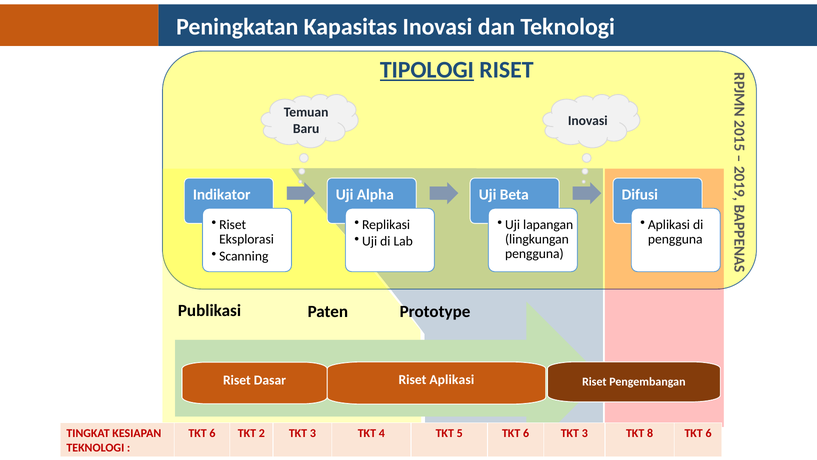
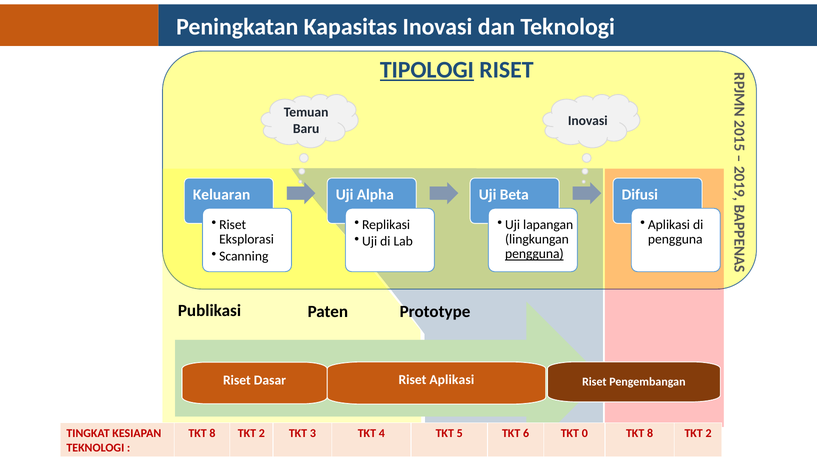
Indikator: Indikator -> Keluaran (222, 195)
pengguna underline: none -> present (534, 254)
6: 6 -> 8 (213, 433)
6 TKT 3: 3 -> 0 (585, 433)
6: 6 -> 2 (709, 433)
